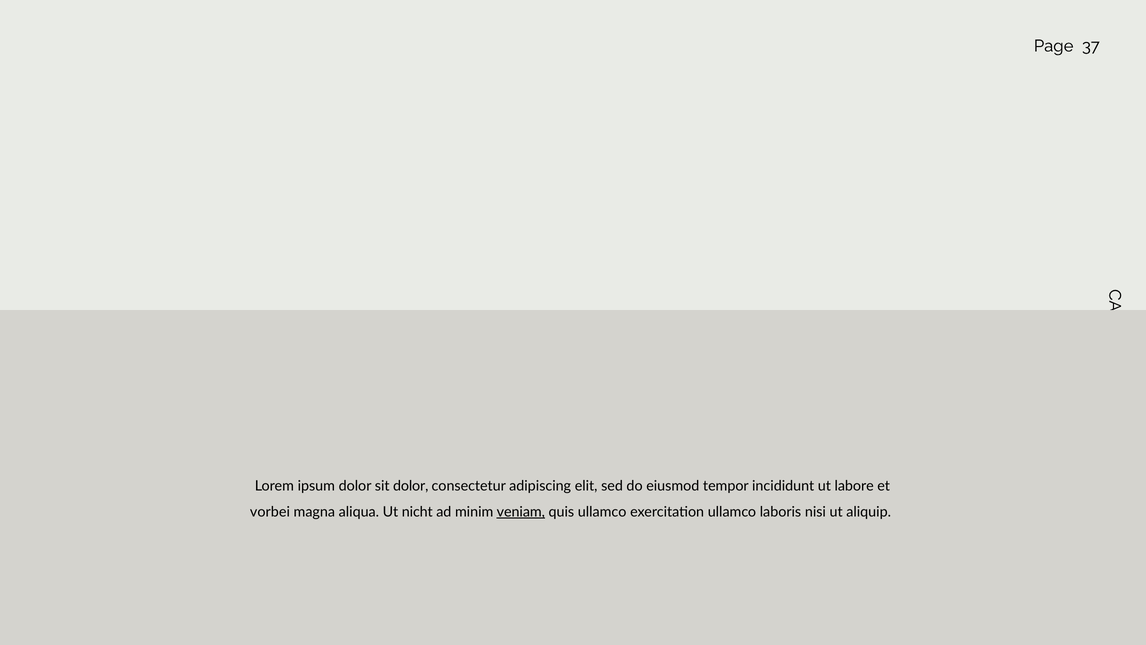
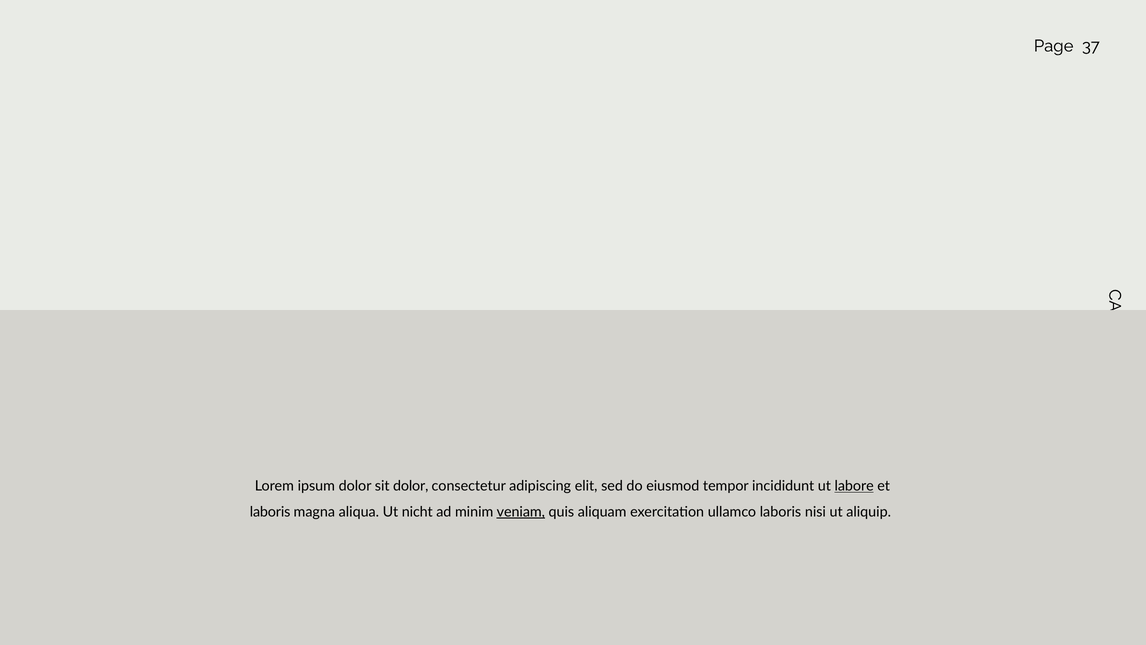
labore underline: none -> present (854, 486)
vorbei: vorbei -> laboris (270, 512)
quis ullamco: ullamco -> aliquam (602, 512)
